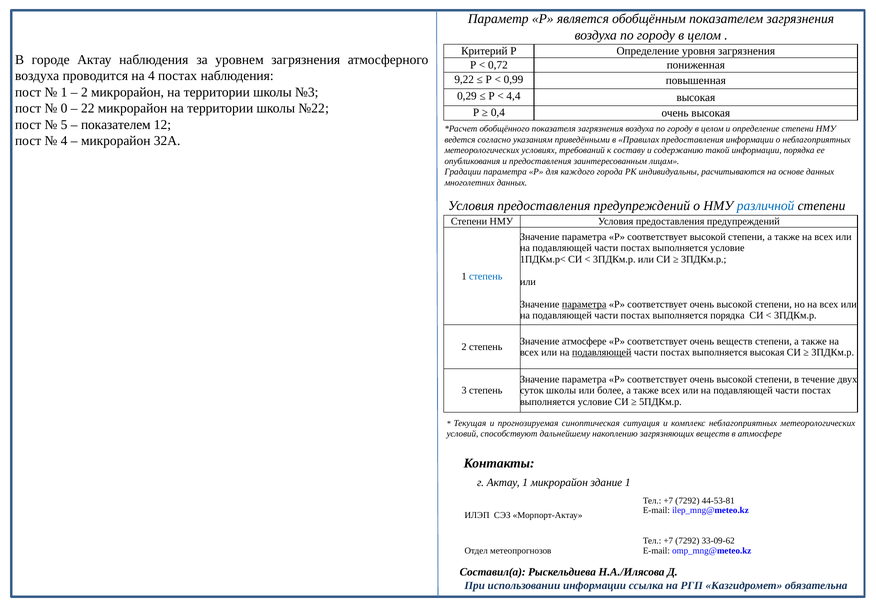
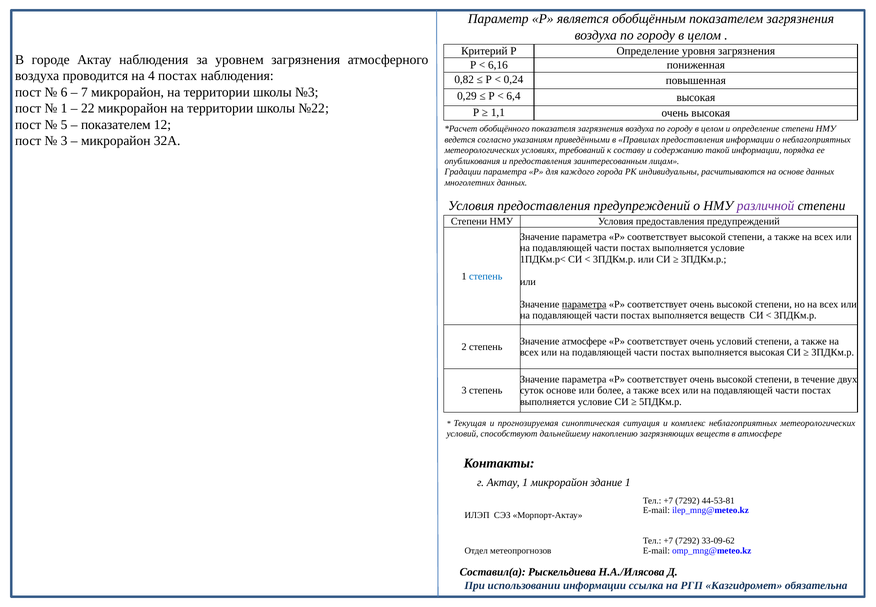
0,72: 0,72 -> 6,16 (498, 65)
9,22: 9,22 -> 0,82 (464, 79)
0,99: 0,99 -> 0,24 (513, 79)
1: 1 -> 6 (64, 92)
2: 2 -> 7 (84, 92)
4,4: 4,4 -> 6,4 (513, 96)
0: 0 -> 1 (64, 108)
0,4: 0,4 -> 1,1 (498, 113)
4: 4 -> 3 (64, 141)
различной colour: blue -> purple (766, 206)
выполняется порядка: порядка -> веществ (727, 315)
очень веществ: веществ -> условий (735, 341)
подавляющей underline: present -> none (602, 352)
суток школы: школы -> основе (561, 390)
